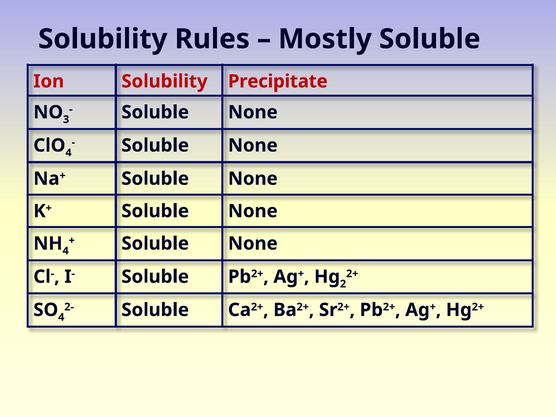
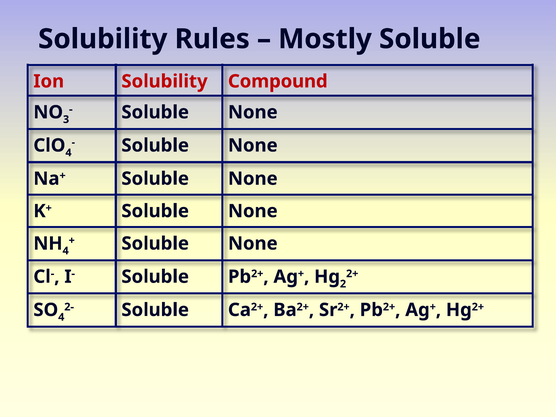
Precipitate: Precipitate -> Compound (278, 81)
